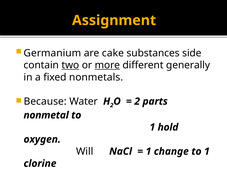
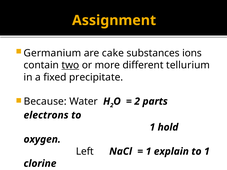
side: side -> ions (192, 53)
more underline: present -> none (107, 65)
generally: generally -> tellurium (188, 65)
nonmetals: nonmetals -> precipitate (96, 77)
nonmetal: nonmetal -> electrons (46, 115)
Will: Will -> Left (85, 152)
change: change -> explain (171, 152)
